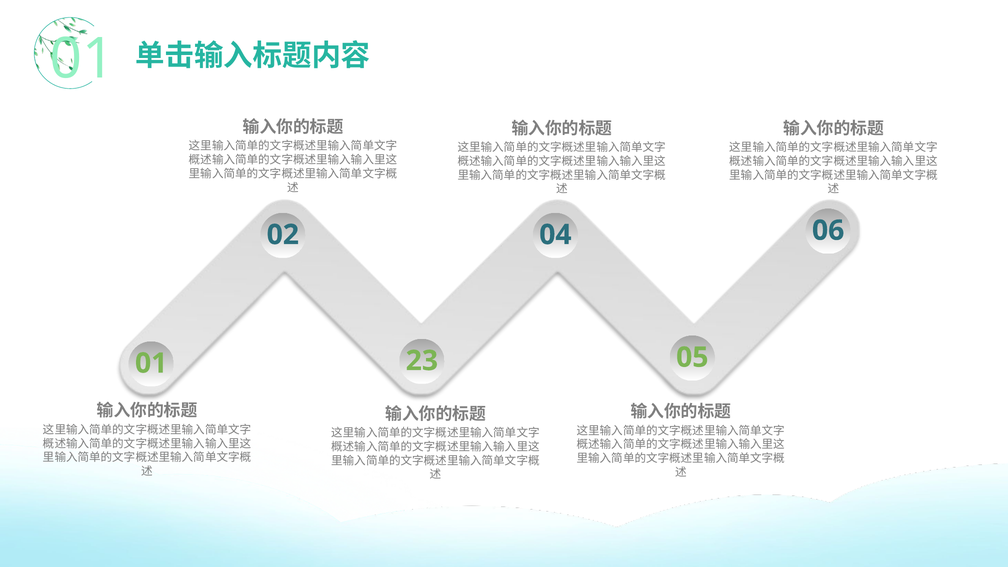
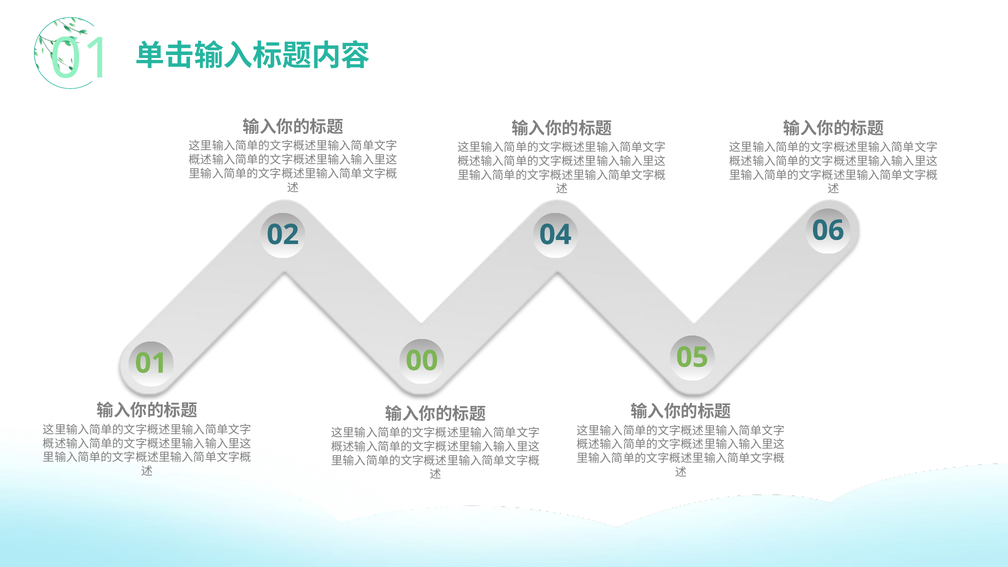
23: 23 -> 00 (422, 361)
